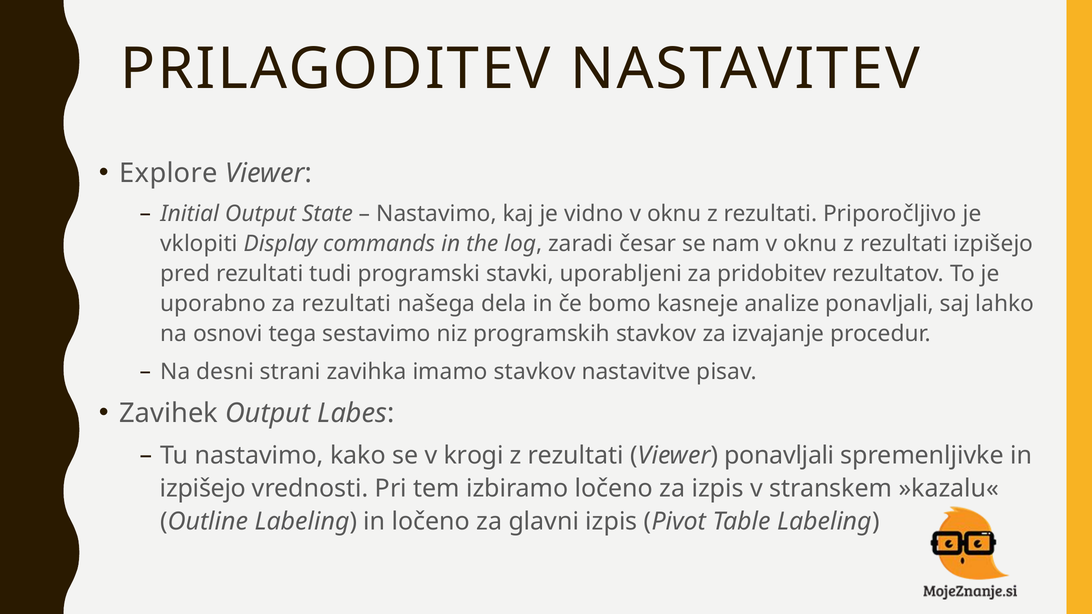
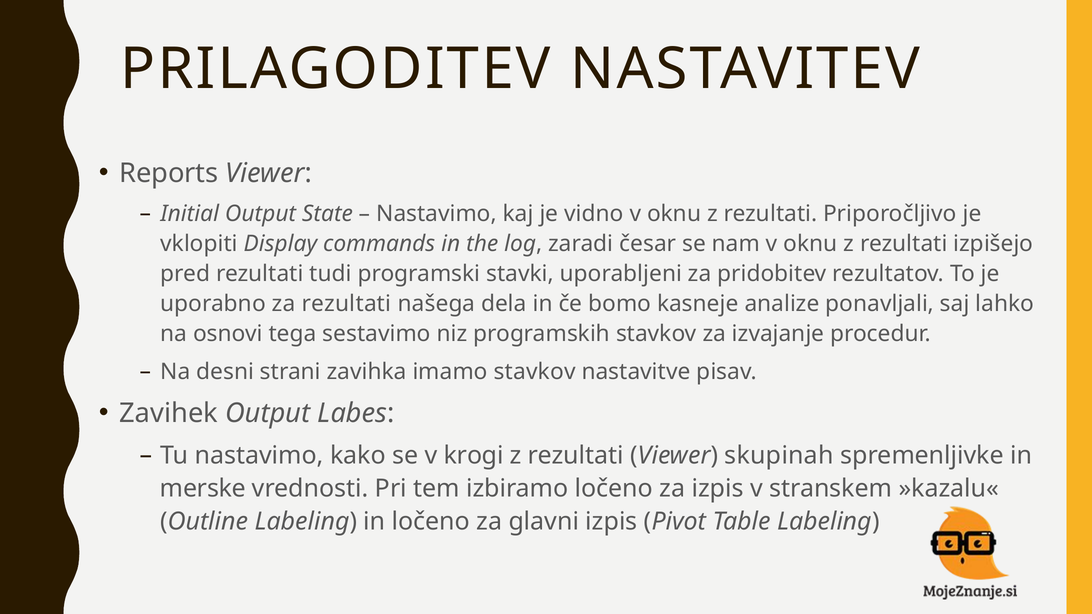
Explore: Explore -> Reports (169, 173)
Viewer ponavljali: ponavljali -> skupinah (779, 456)
izpišejo: izpišejo -> merske (203, 489)
